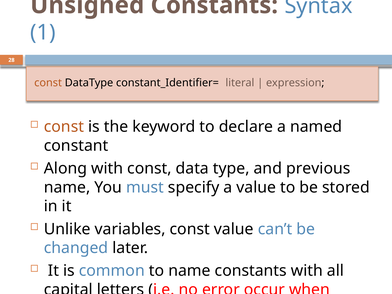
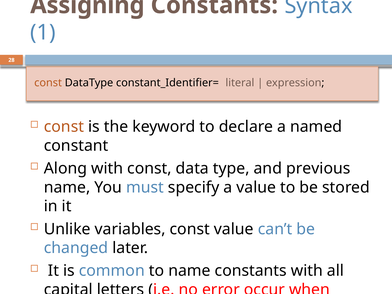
Unsigned: Unsigned -> Assigning (87, 5)
